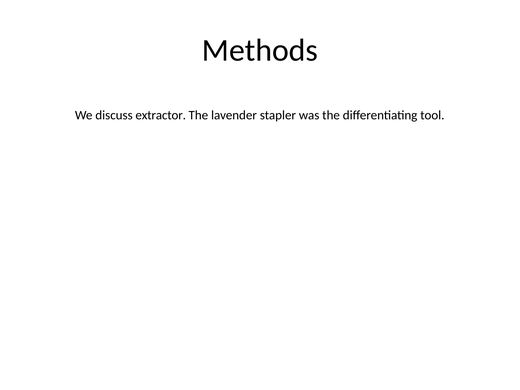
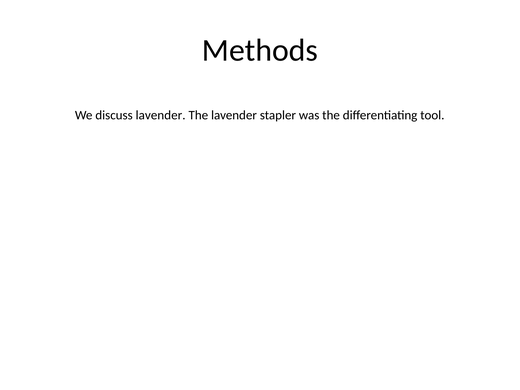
discuss extractor: extractor -> lavender (161, 115)
